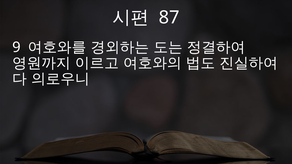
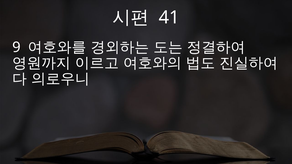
87: 87 -> 41 (169, 18)
